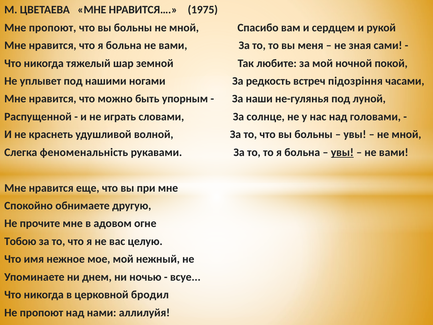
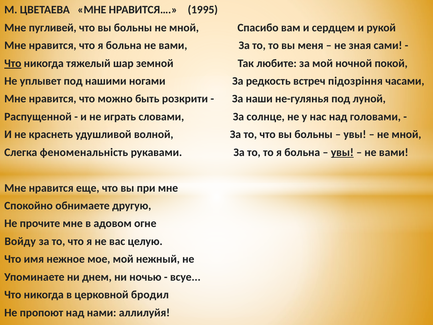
1975: 1975 -> 1995 (203, 10)
Мне пропоют: пропоют -> пугливей (53, 28)
Что underline: none -> present (13, 63)
упорным: упорным -> розкрити (185, 99)
Тобою: Тобою -> Войду (20, 241)
